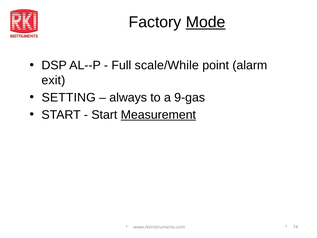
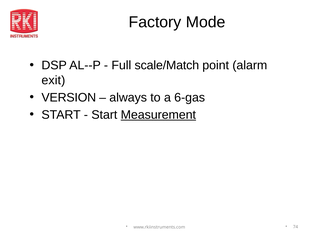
Mode underline: present -> none (206, 22)
scale/While: scale/While -> scale/Match (167, 65)
SETTING: SETTING -> VERSION (69, 97)
9-gas: 9-gas -> 6-gas (190, 97)
